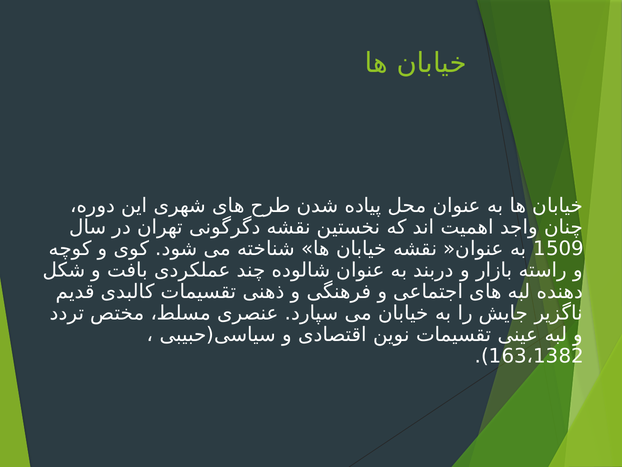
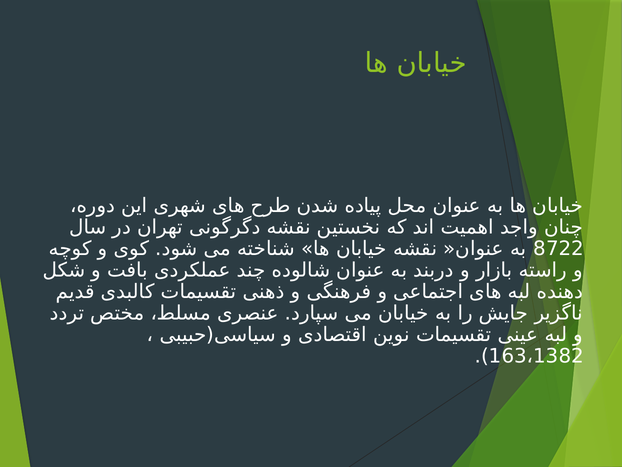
1509: 1509 -> 8722 (559, 248)
